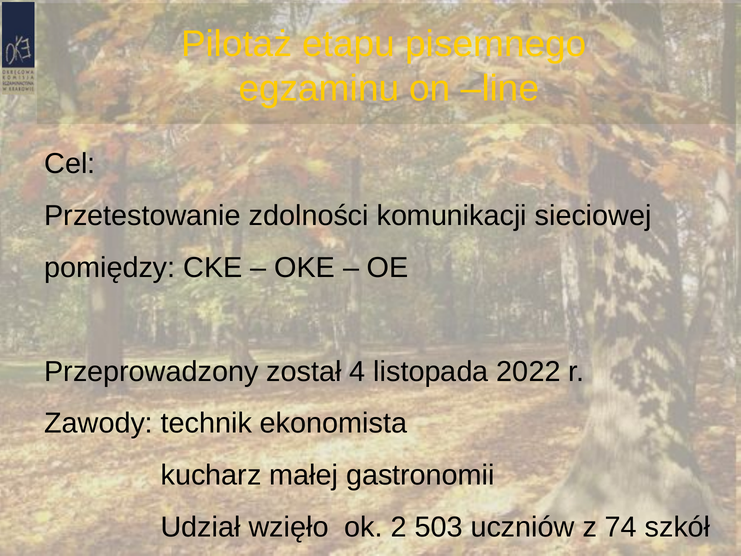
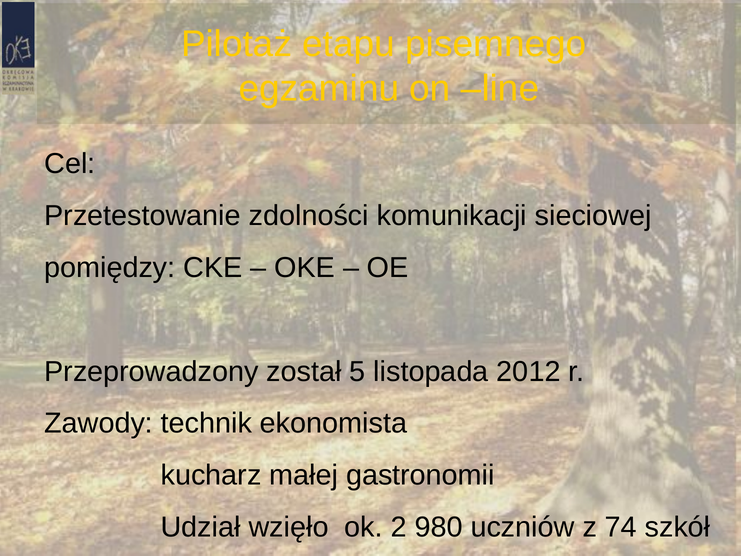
4: 4 -> 5 (357, 371)
2022: 2022 -> 2012 (529, 371)
503: 503 -> 980 (439, 527)
